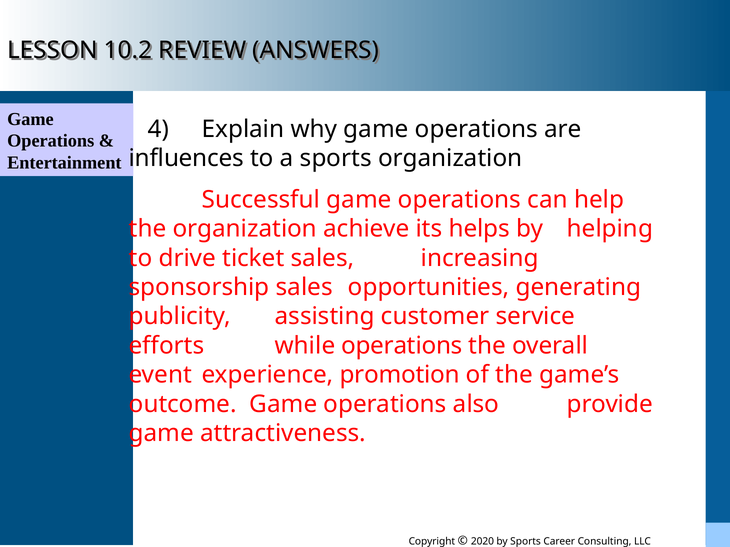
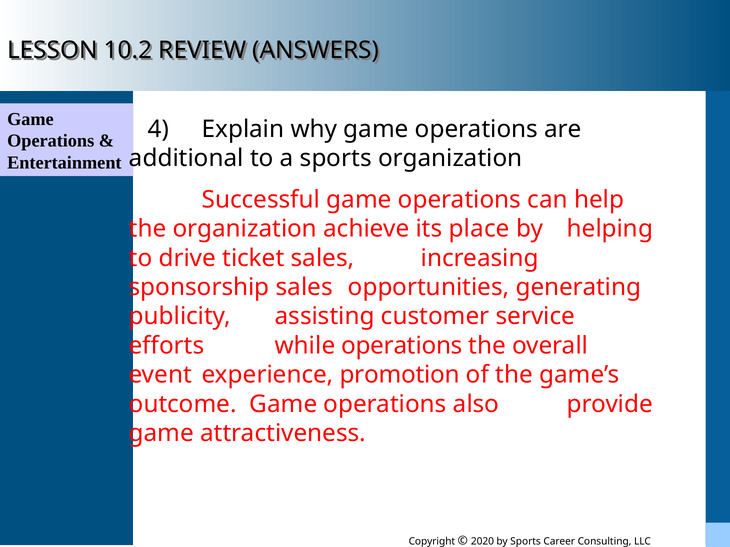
influences: influences -> additional (186, 159)
helps: helps -> place (479, 229)
